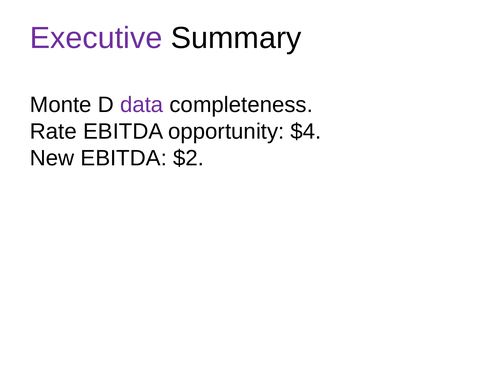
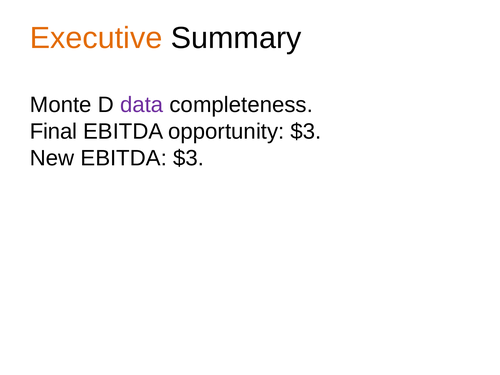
Executive colour: purple -> orange (96, 38)
Rate: Rate -> Final (53, 132)
opportunity $4: $4 -> $3 (306, 132)
EBITDA $2: $2 -> $3 (189, 158)
